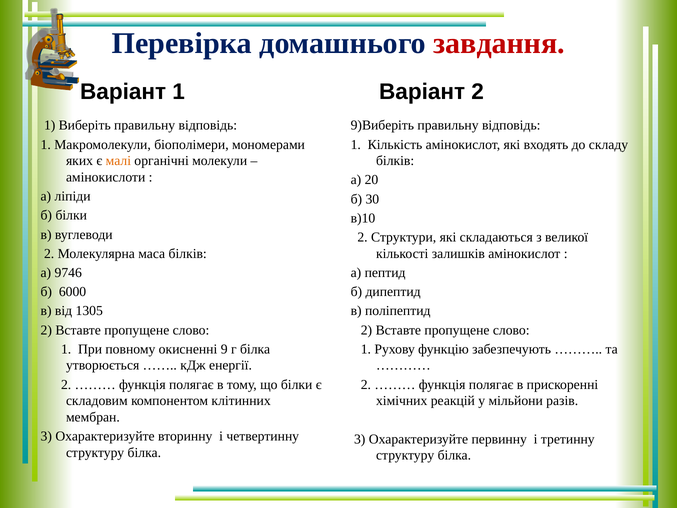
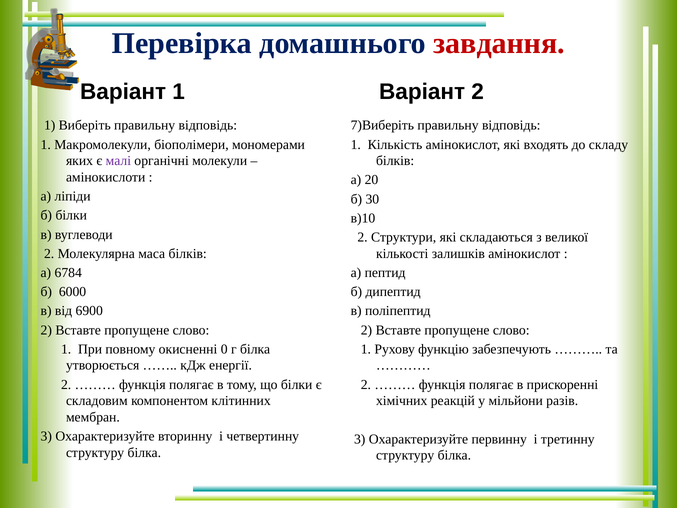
9)Виберіть: 9)Виберіть -> 7)Виберіть (382, 125)
малі colour: orange -> purple (118, 161)
9746: 9746 -> 6784 (68, 273)
1305: 1305 -> 6900 (89, 311)
9: 9 -> 0 (224, 349)
